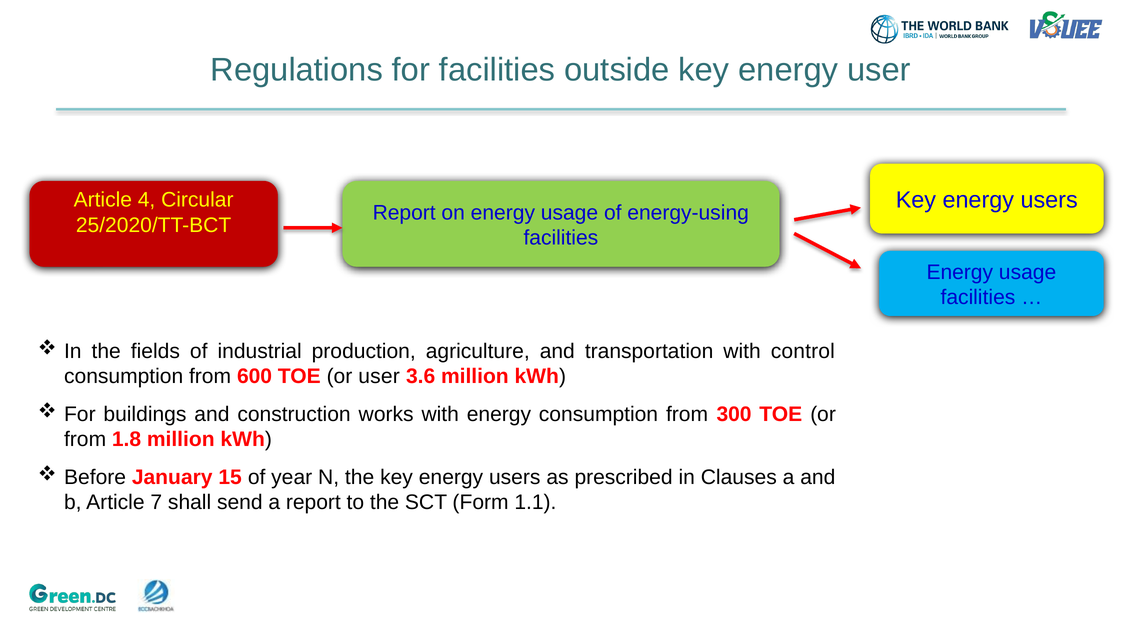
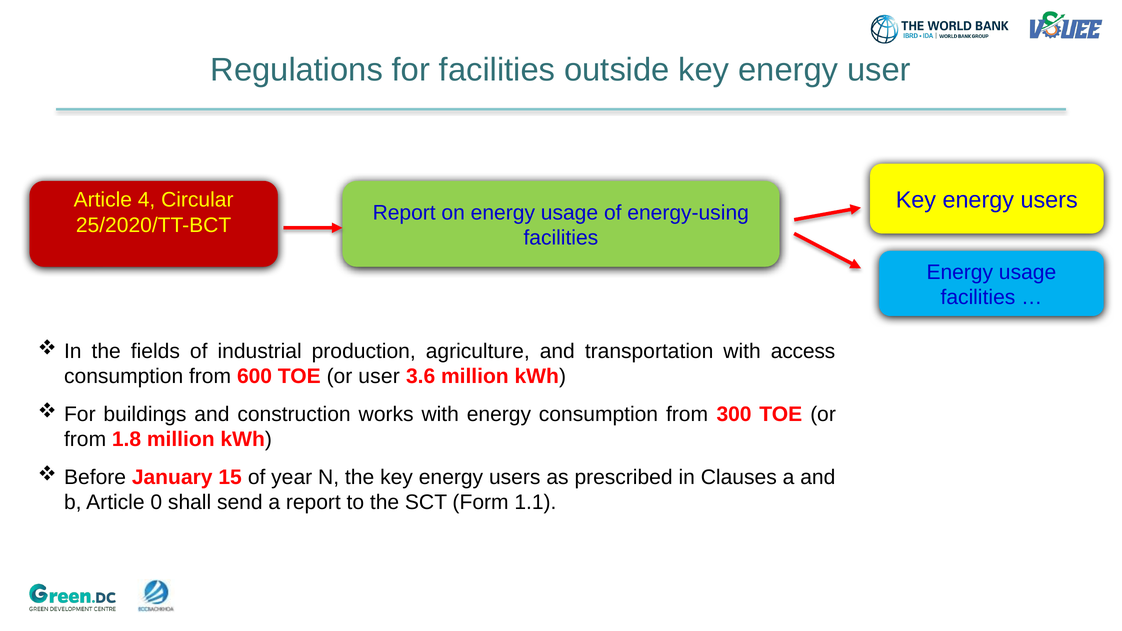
control: control -> access (803, 351)
7: 7 -> 0 (156, 502)
